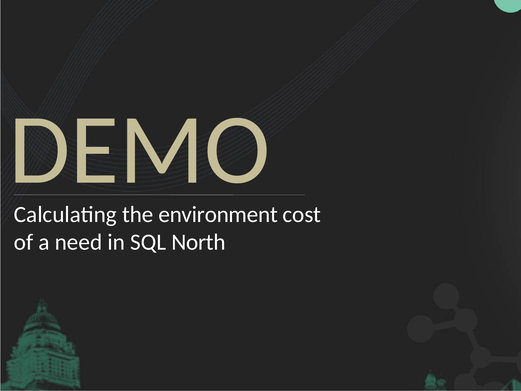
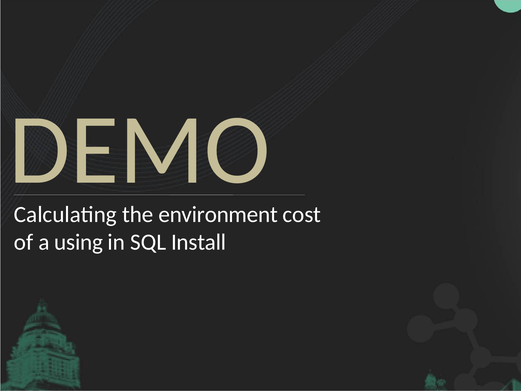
need: need -> using (79, 242)
North: North -> Install (199, 242)
